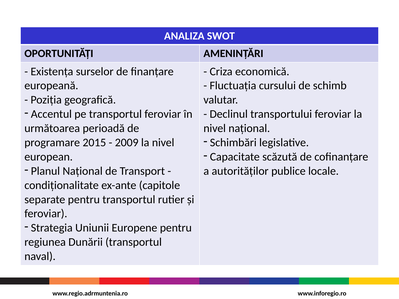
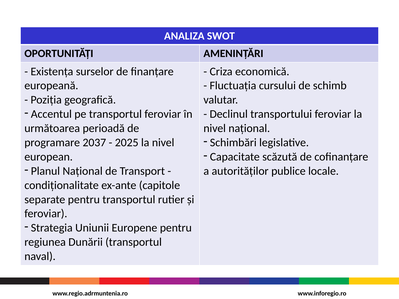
2015: 2015 -> 2037 (94, 143)
2009: 2009 -> 2025 (127, 143)
